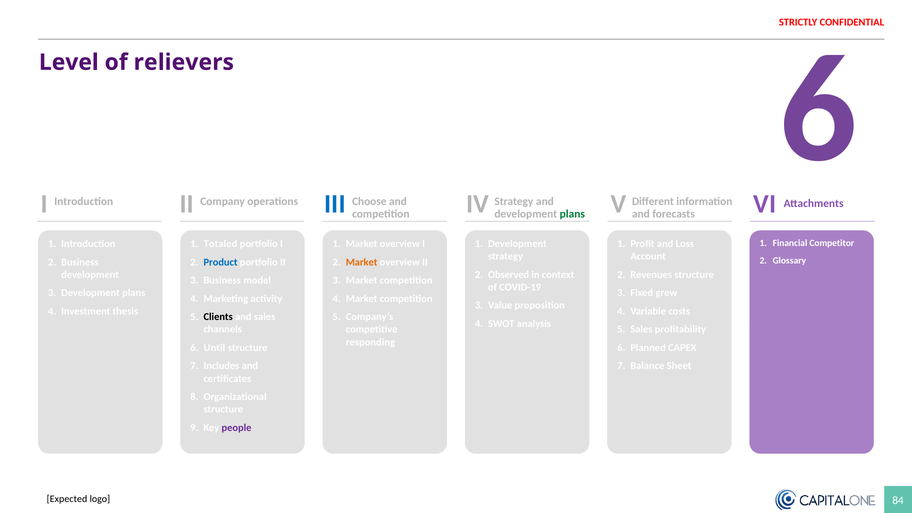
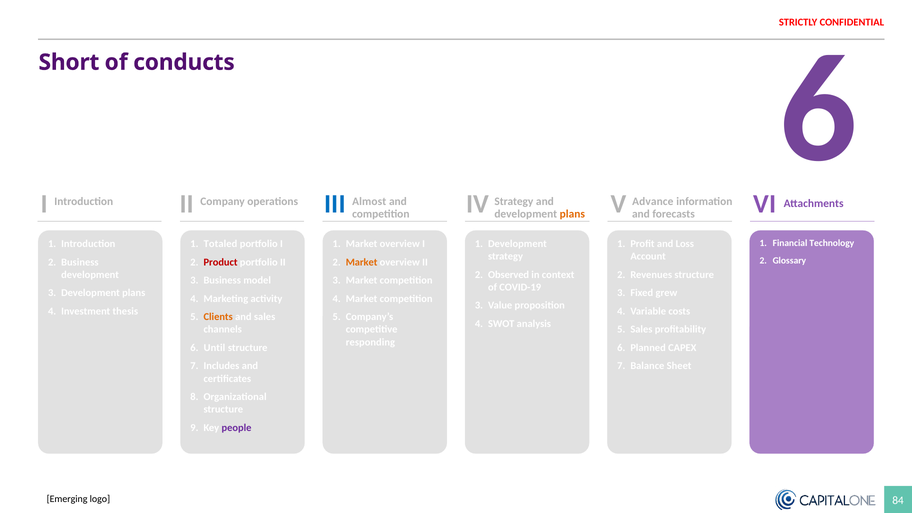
Level: Level -> Short (69, 62)
relievers: relievers -> conducts (184, 62)
Choose: Choose -> Almost (369, 202)
Different: Different -> Advance (653, 202)
plans colour: green -> orange (572, 214)
Competitor: Competitor -> Technology (832, 243)
Product colour: blue -> red (221, 262)
Clients colour: black -> orange (218, 317)
Expected: Expected -> Emerging (67, 499)
